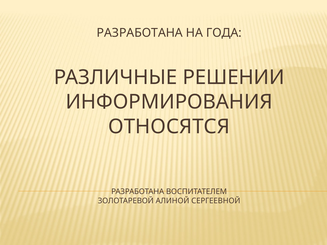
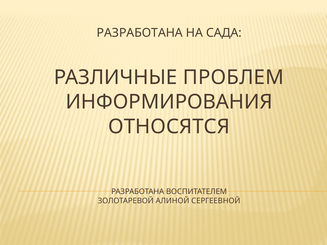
ГОДА: ГОДА -> САДА (224, 33)
РЕШЕНИИ: РЕШЕНИИ -> ПРОБЛЕМ (233, 78)
